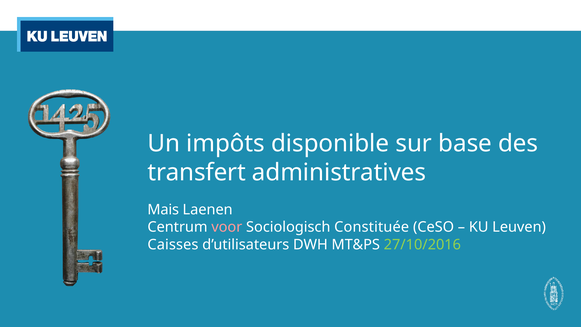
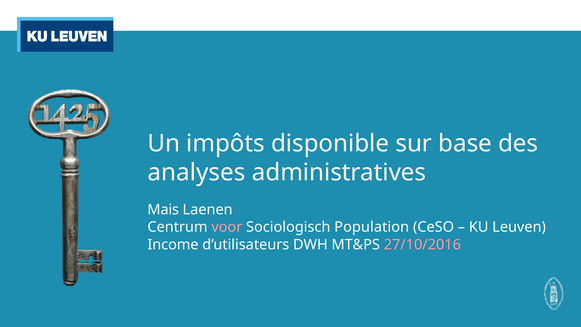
transfert: transfert -> analyses (197, 172)
Constituée: Constituée -> Population (372, 227)
Caisses: Caisses -> Income (173, 244)
27/10/2016 colour: light green -> pink (422, 244)
